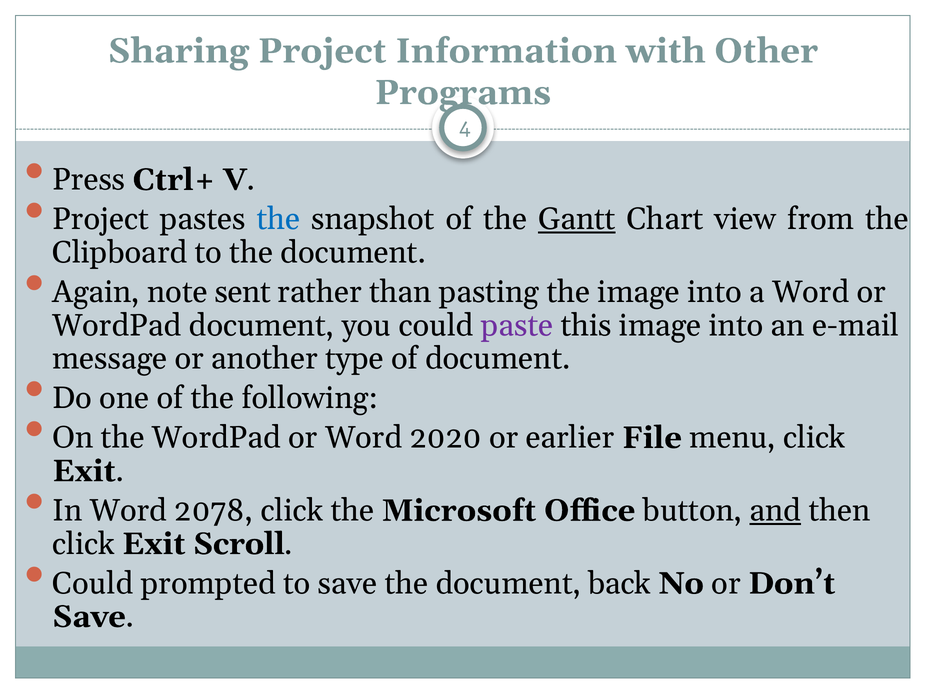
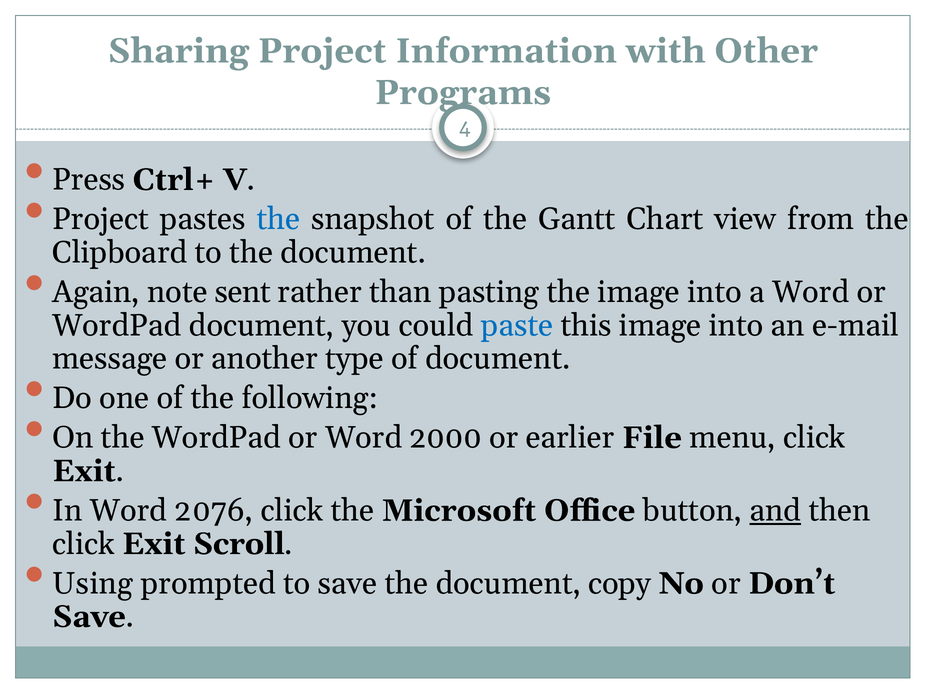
Gantt underline: present -> none (577, 219)
paste colour: purple -> blue (517, 326)
2020: 2020 -> 2000 (446, 438)
2078: 2078 -> 2076 (214, 511)
Could: Could -> Using (93, 584)
back: back -> copy (620, 584)
